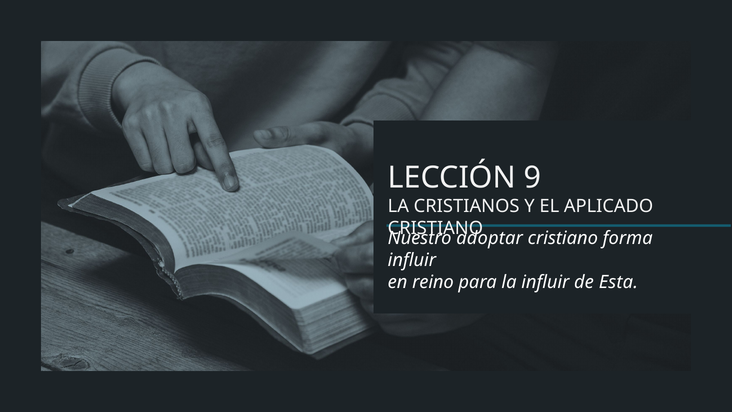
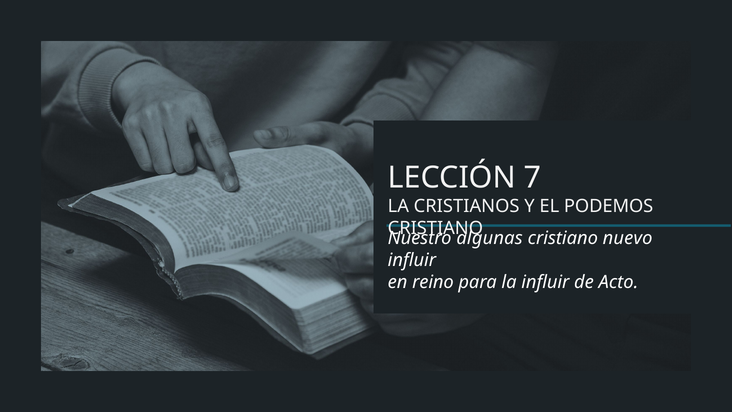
9: 9 -> 7 (533, 178)
APLICADO: APLICADO -> PODEMOS (609, 206)
adoptar: adoptar -> algunas (490, 238)
forma: forma -> nuevo (628, 238)
Esta: Esta -> Acto (618, 282)
